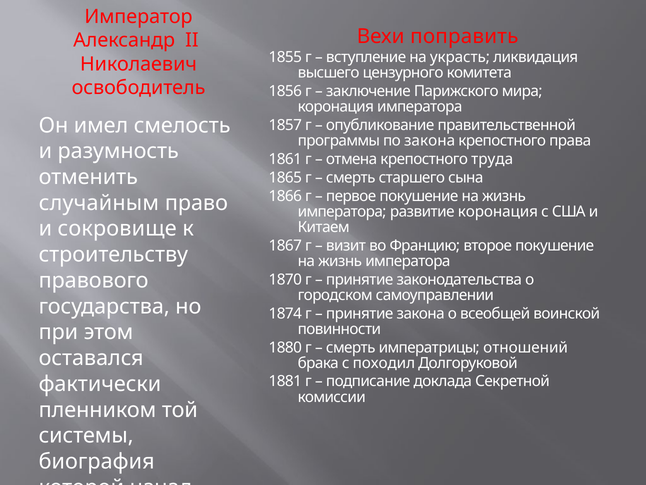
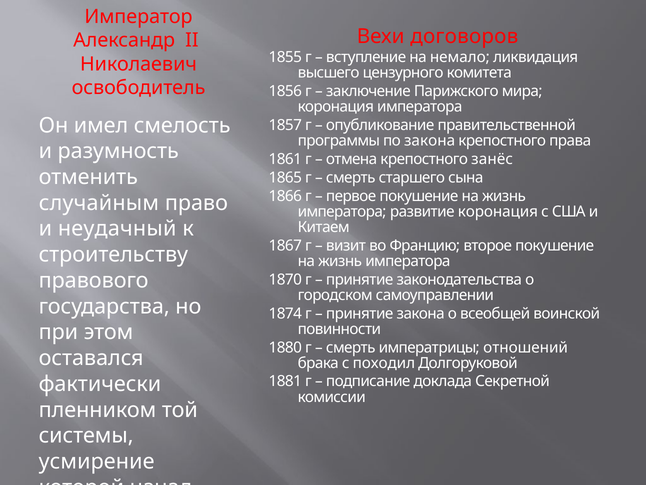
поправить: поправить -> договоров (464, 36)
украсть: украсть -> немало (460, 57)
труда: труда -> занёс (492, 159)
сокровище: сокровище -> неудачный (117, 229)
биография: биография -> усмирение (97, 461)
